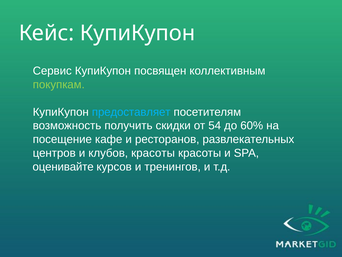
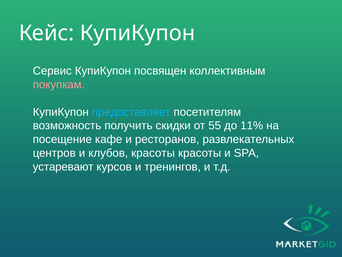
покупкам colour: light green -> pink (59, 84)
54: 54 -> 55 (215, 125)
60%: 60% -> 11% (252, 125)
оценивайте: оценивайте -> устаревают (63, 167)
